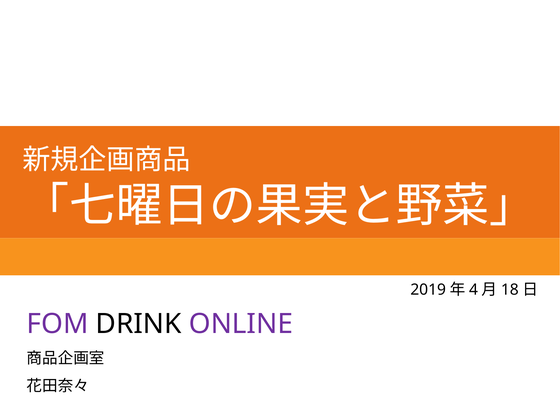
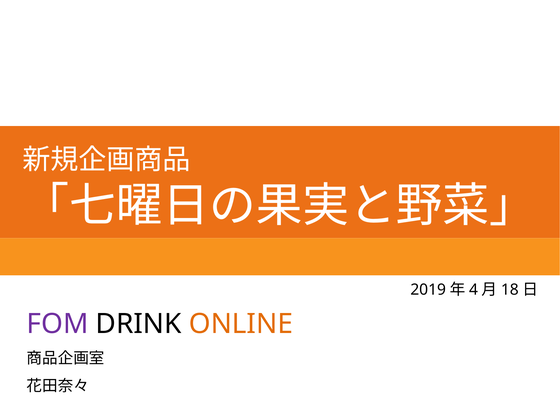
ONLINE colour: purple -> orange (241, 324)
